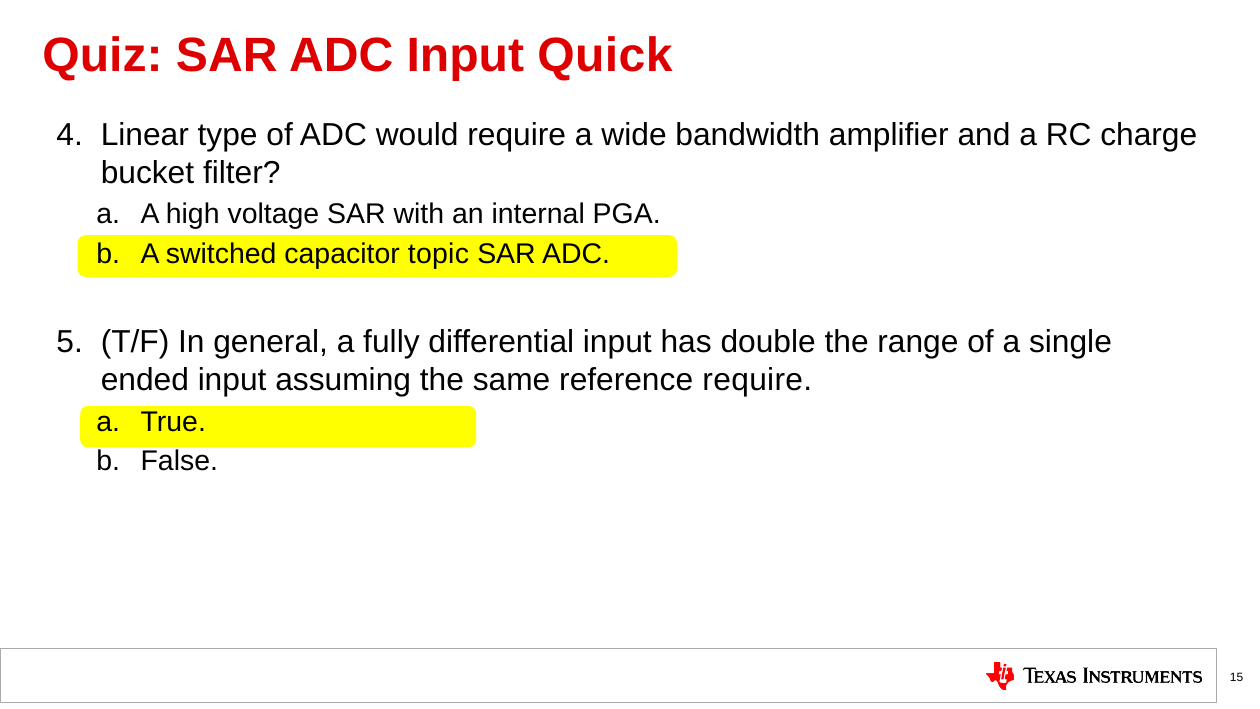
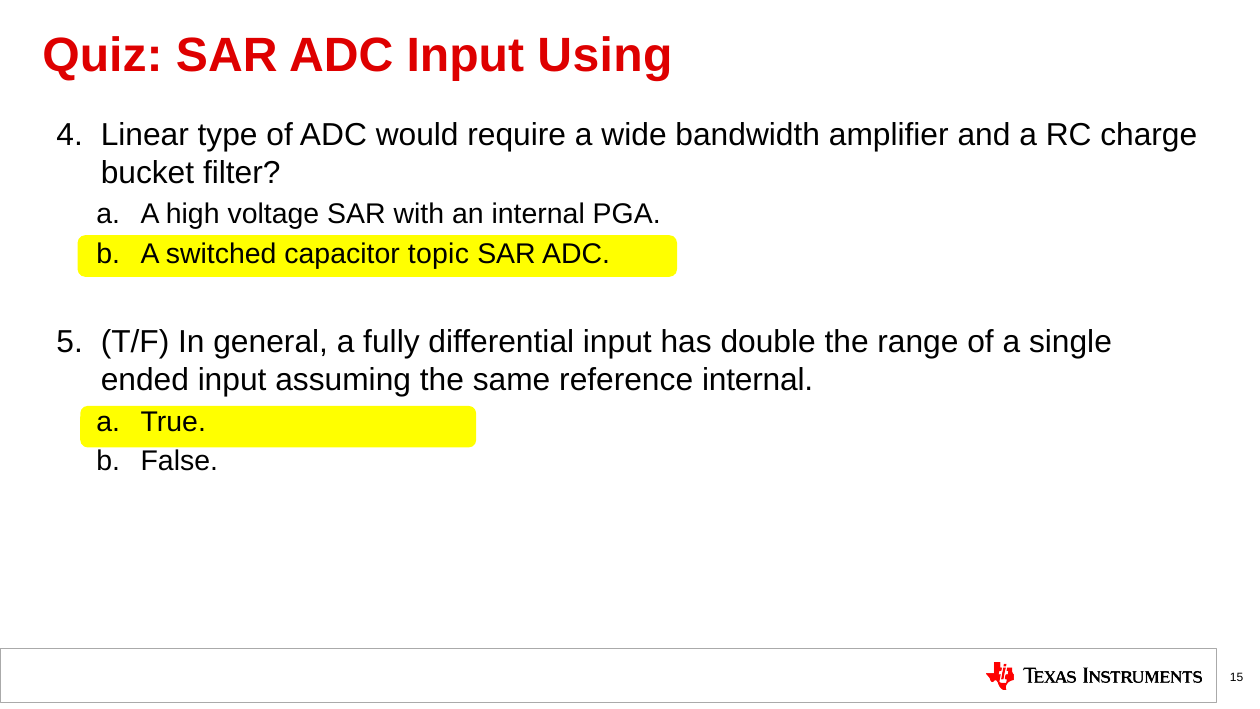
Quick: Quick -> Using (605, 56)
reference require: require -> internal (758, 380)
